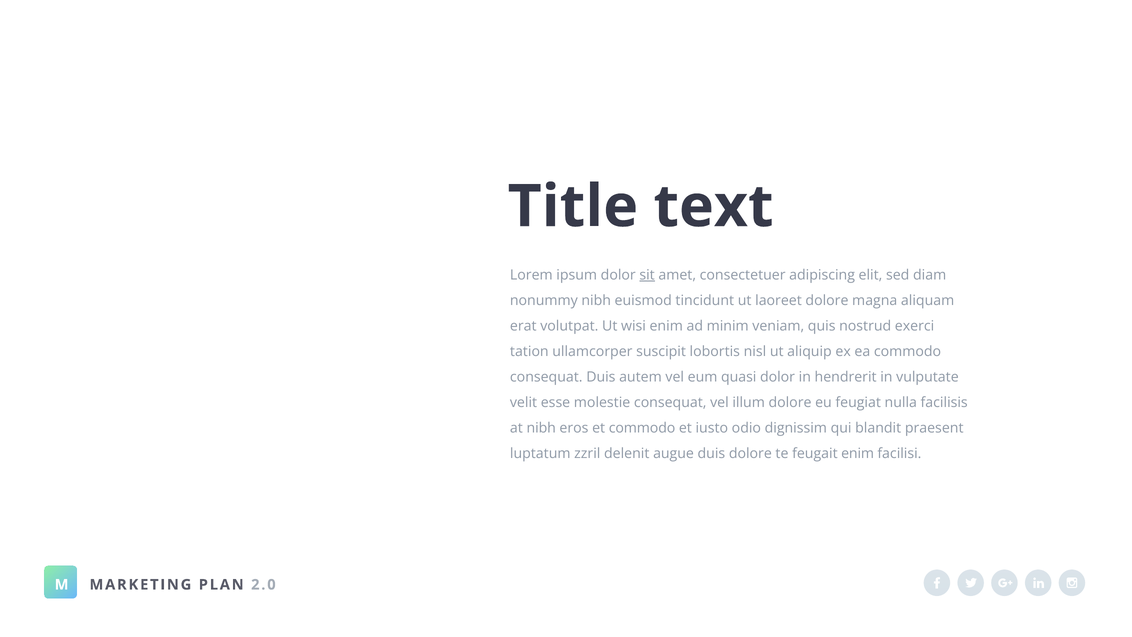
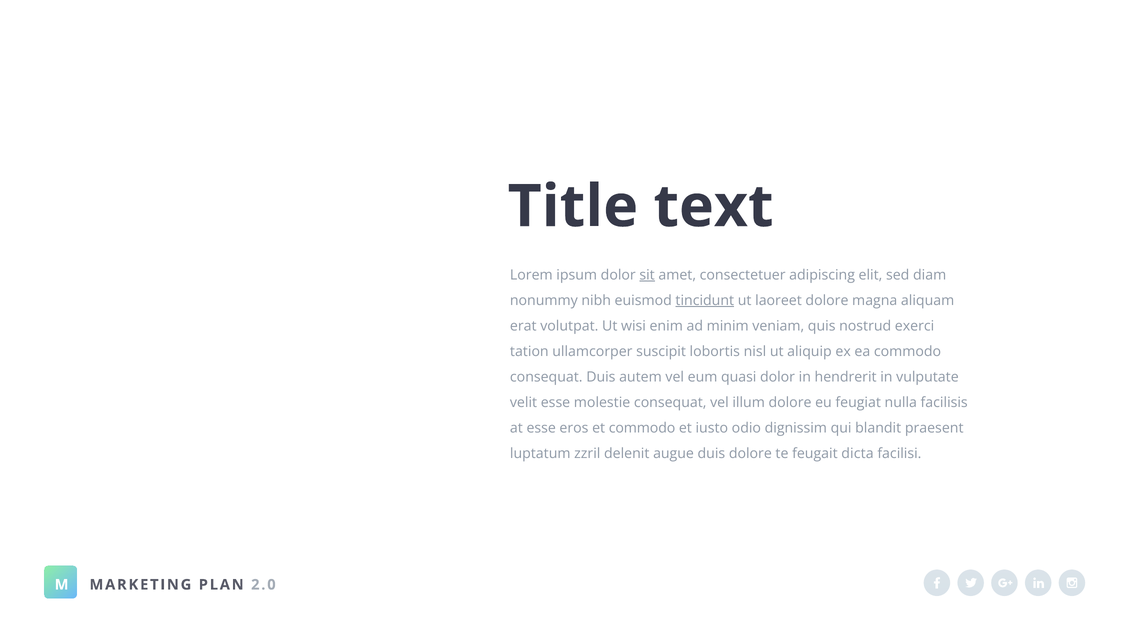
tincidunt underline: none -> present (705, 300)
at nibh: nibh -> esse (541, 428)
feugait enim: enim -> dicta (857, 453)
